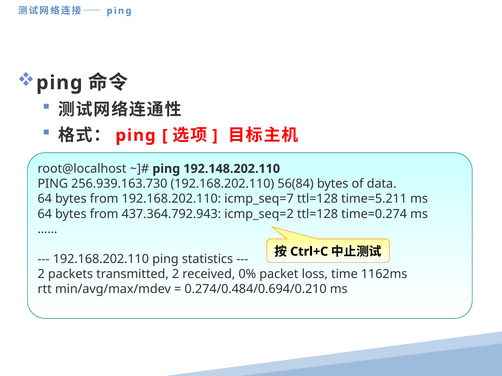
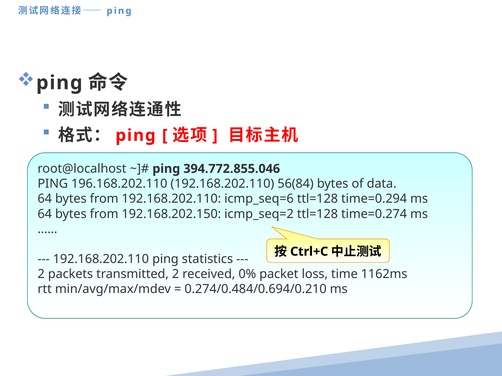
192.148.202.110: 192.148.202.110 -> 394.772.855.046 (232, 169)
256.939.163.730: 256.939.163.730 -> 196.168.202.110 (119, 184)
icmp_seq=7: icmp_seq=7 -> icmp_seq=6 (259, 199)
time=5.211: time=5.211 -> time=0.294 (374, 199)
437.364.792.943: 437.364.792.943 -> 192.168.202.150 (171, 214)
